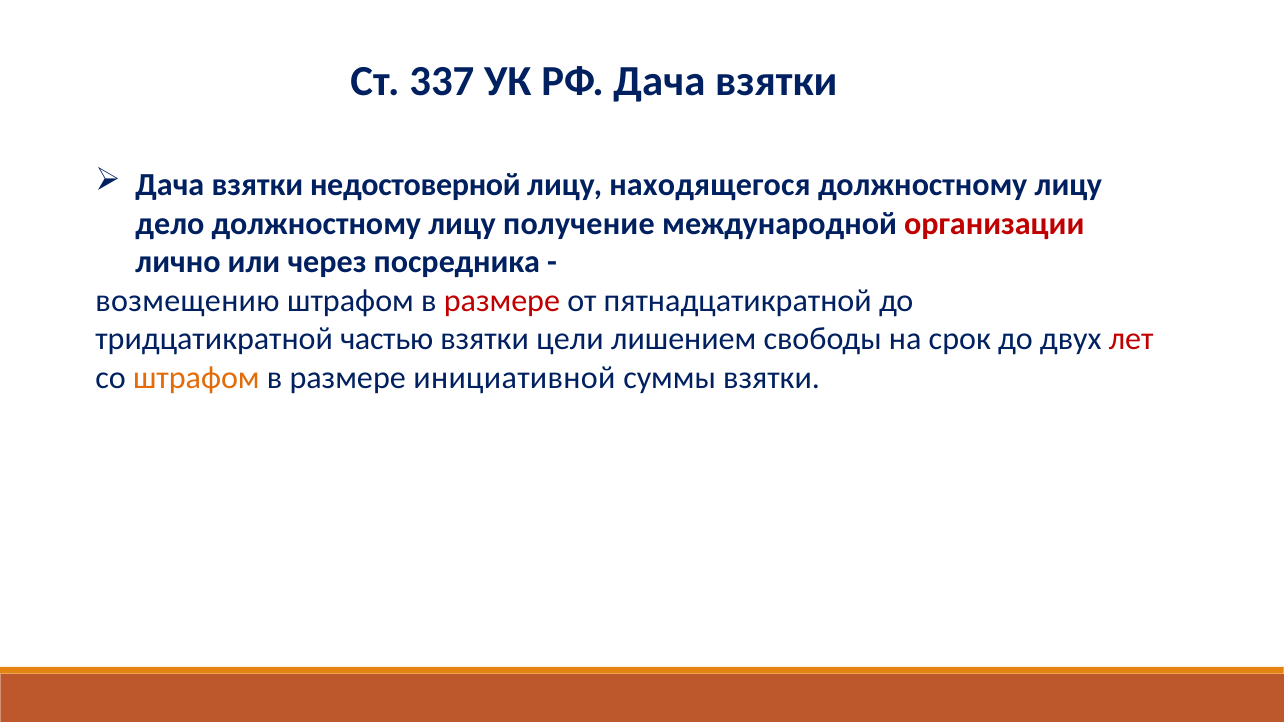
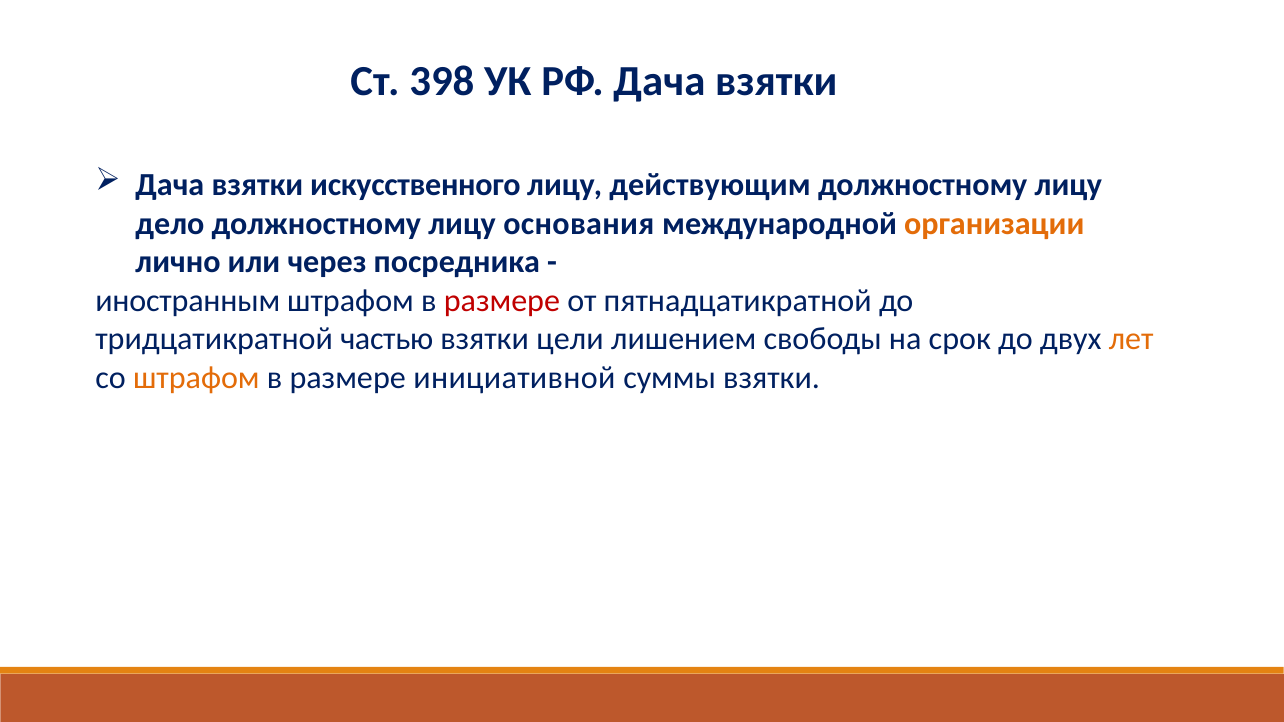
337: 337 -> 398 (442, 81)
недостоверной: недостоверной -> искусственного (415, 185)
находящегося: находящегося -> действующим (710, 185)
получение: получение -> основания (579, 224)
организации colour: red -> orange (994, 224)
возмещению: возмещению -> иностранным (188, 301)
лет colour: red -> orange (1131, 339)
